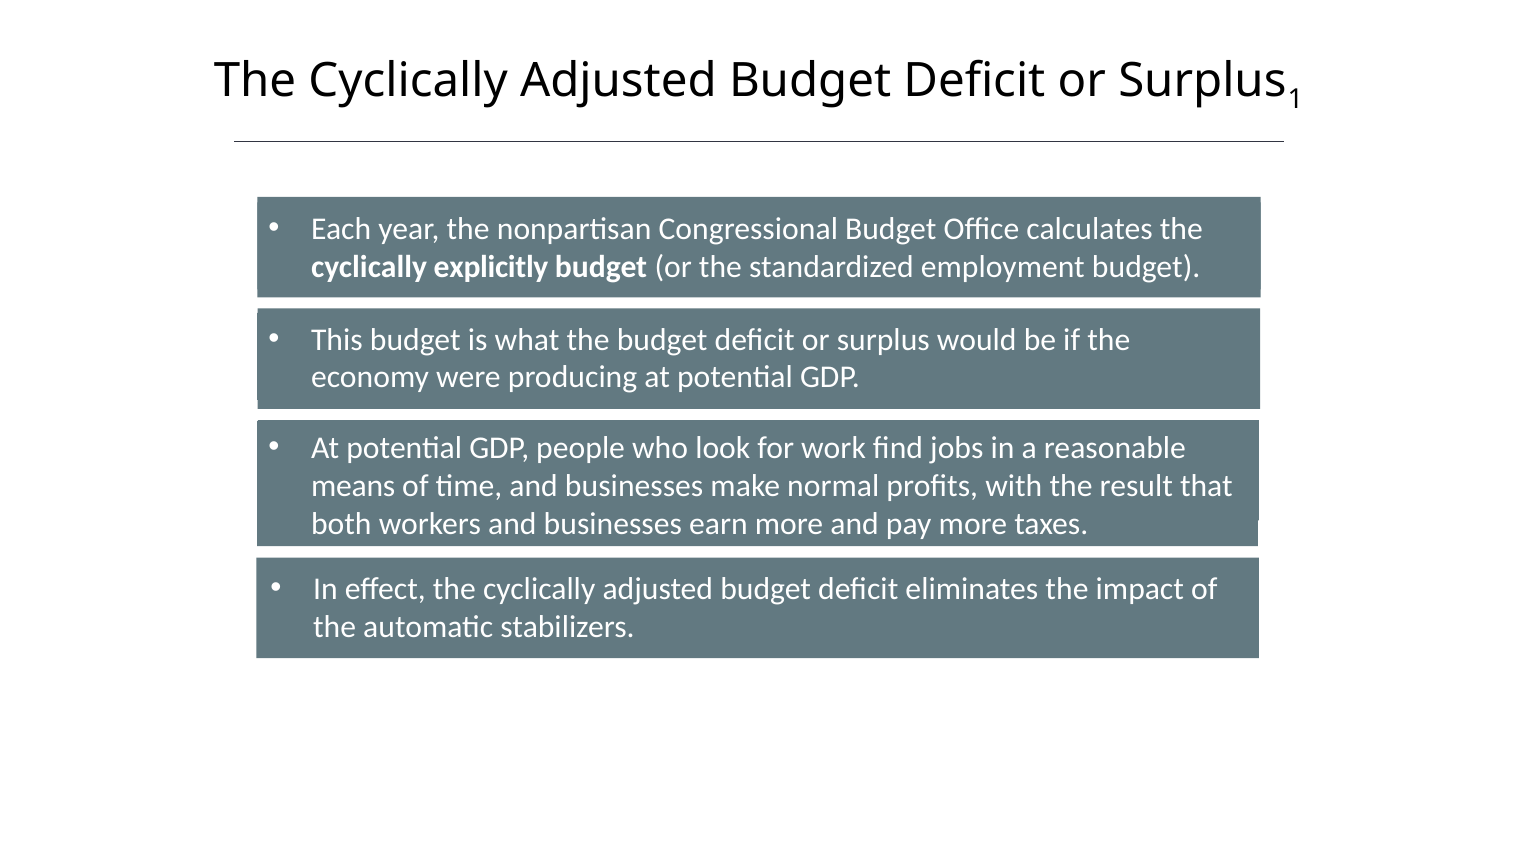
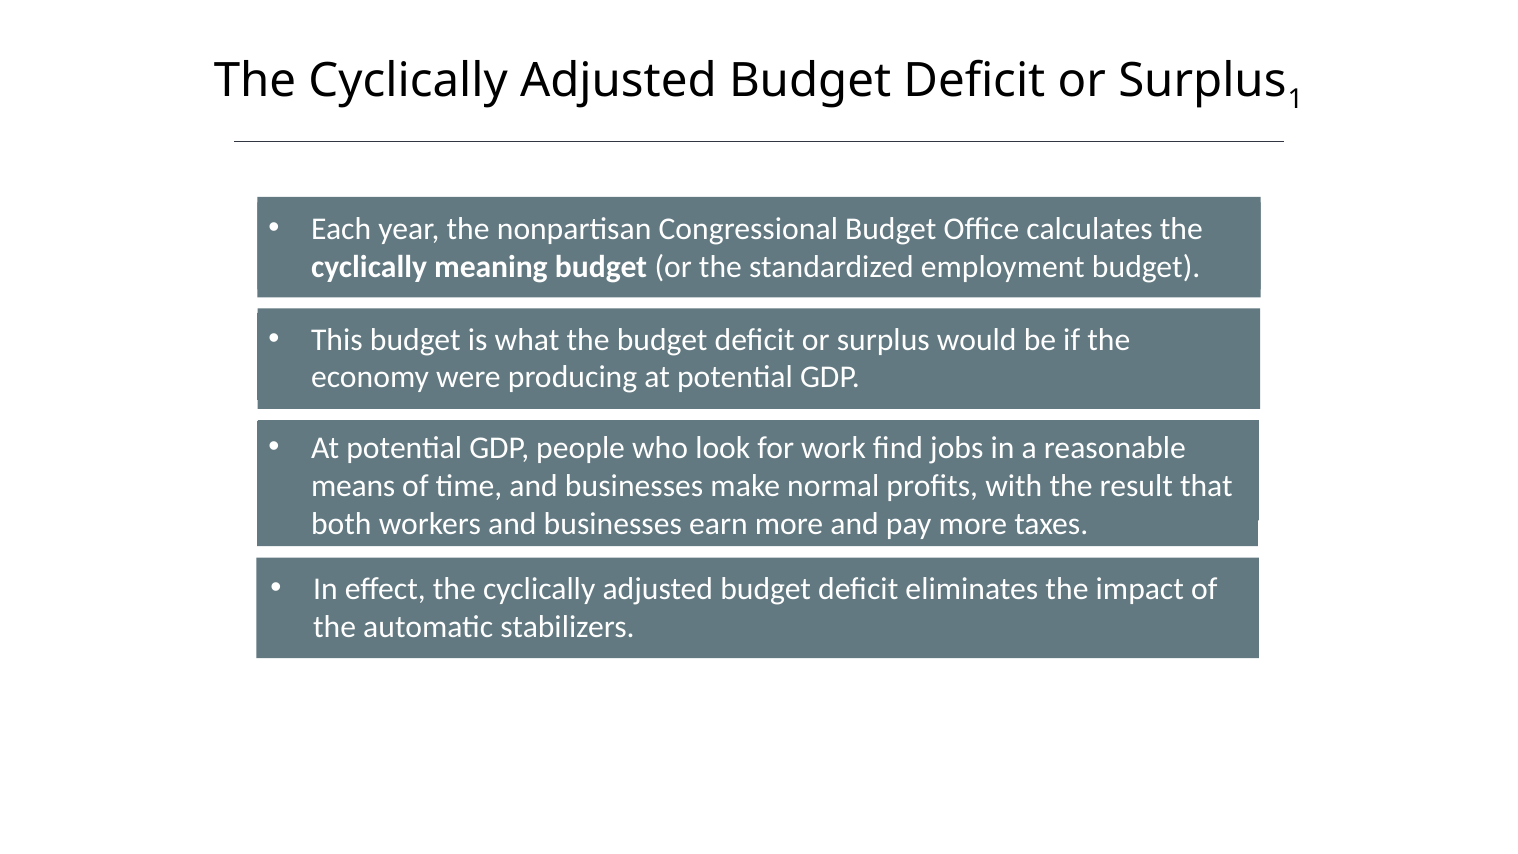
explicitly: explicitly -> meaning (491, 267)
